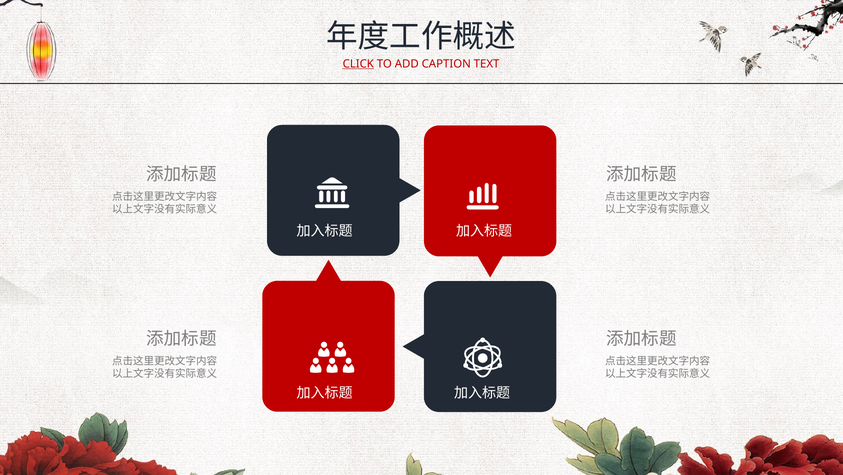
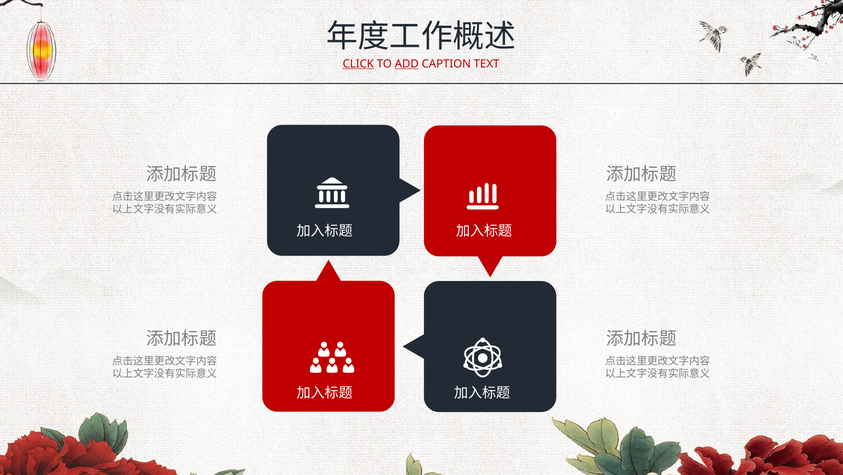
ADD underline: none -> present (407, 64)
